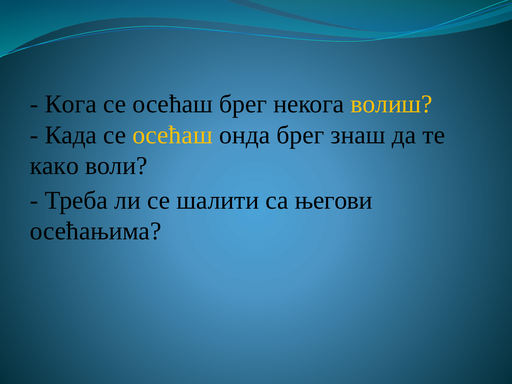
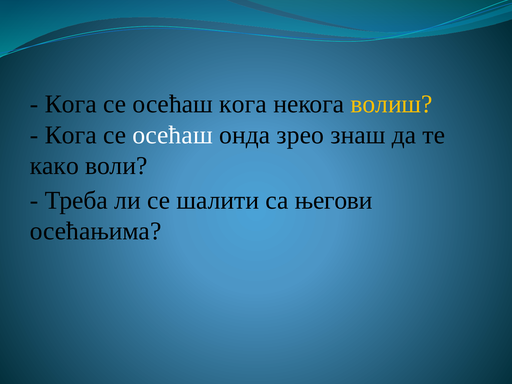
осећаш брег: брег -> кога (243, 104)
Када: Када -> Кога (71, 135)
осећаш colour: yellow -> white (173, 135)
онда брег: брег -> зрео (300, 135)
